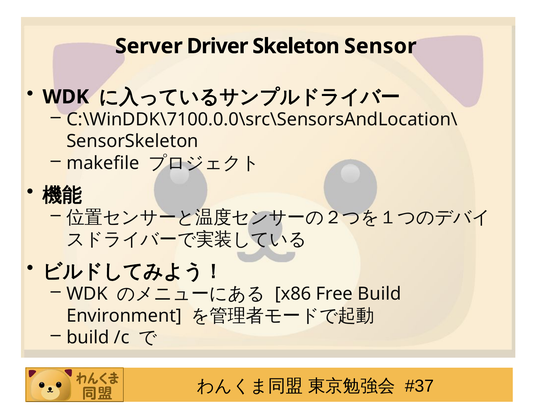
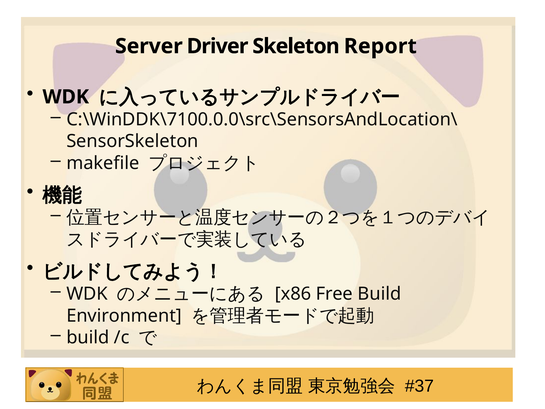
Sensor: Sensor -> Report (380, 46)
